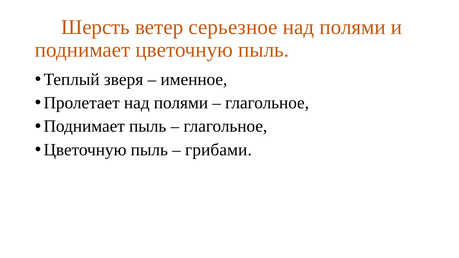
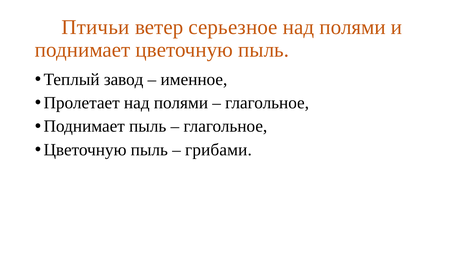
Шерсть: Шерсть -> Птичьи (95, 27)
зверя: зверя -> завод (124, 80)
